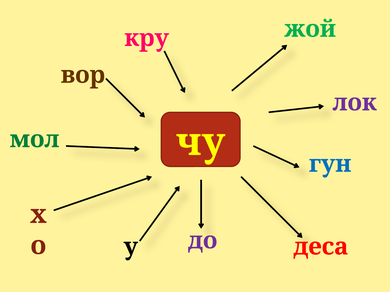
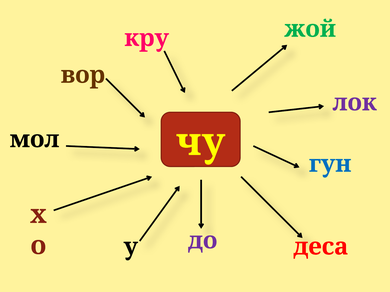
мол colour: green -> black (35, 140)
